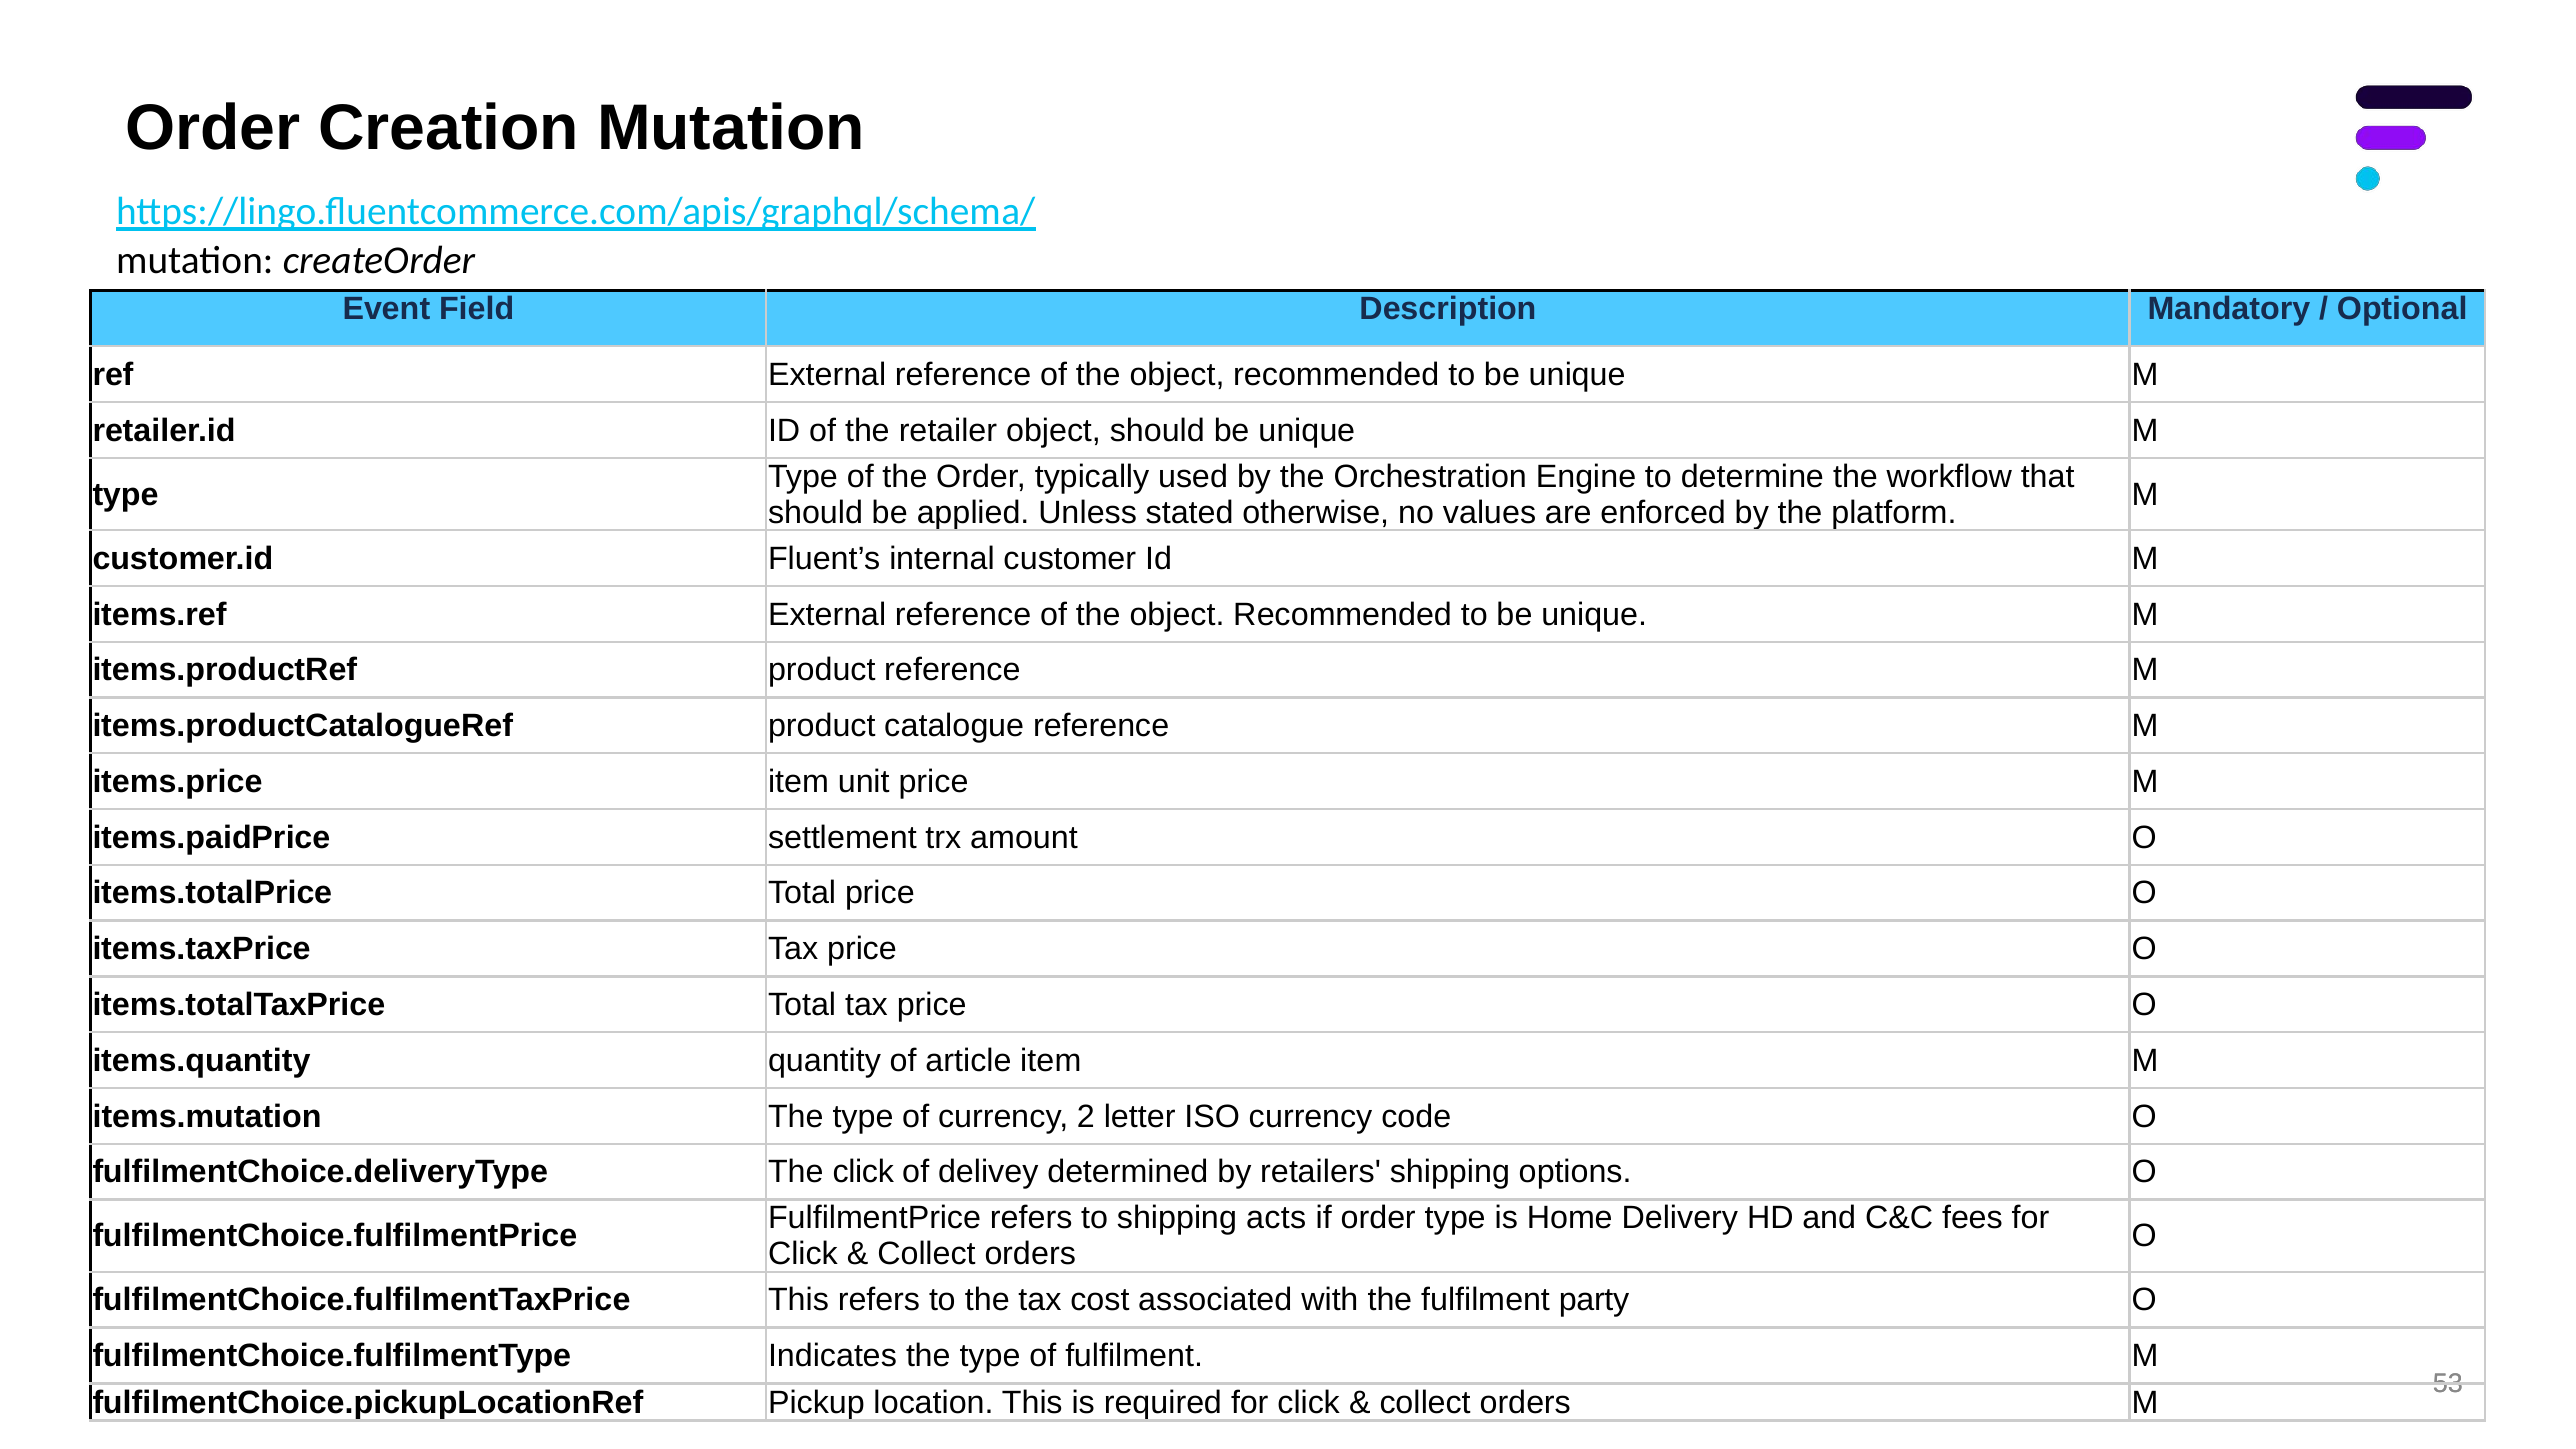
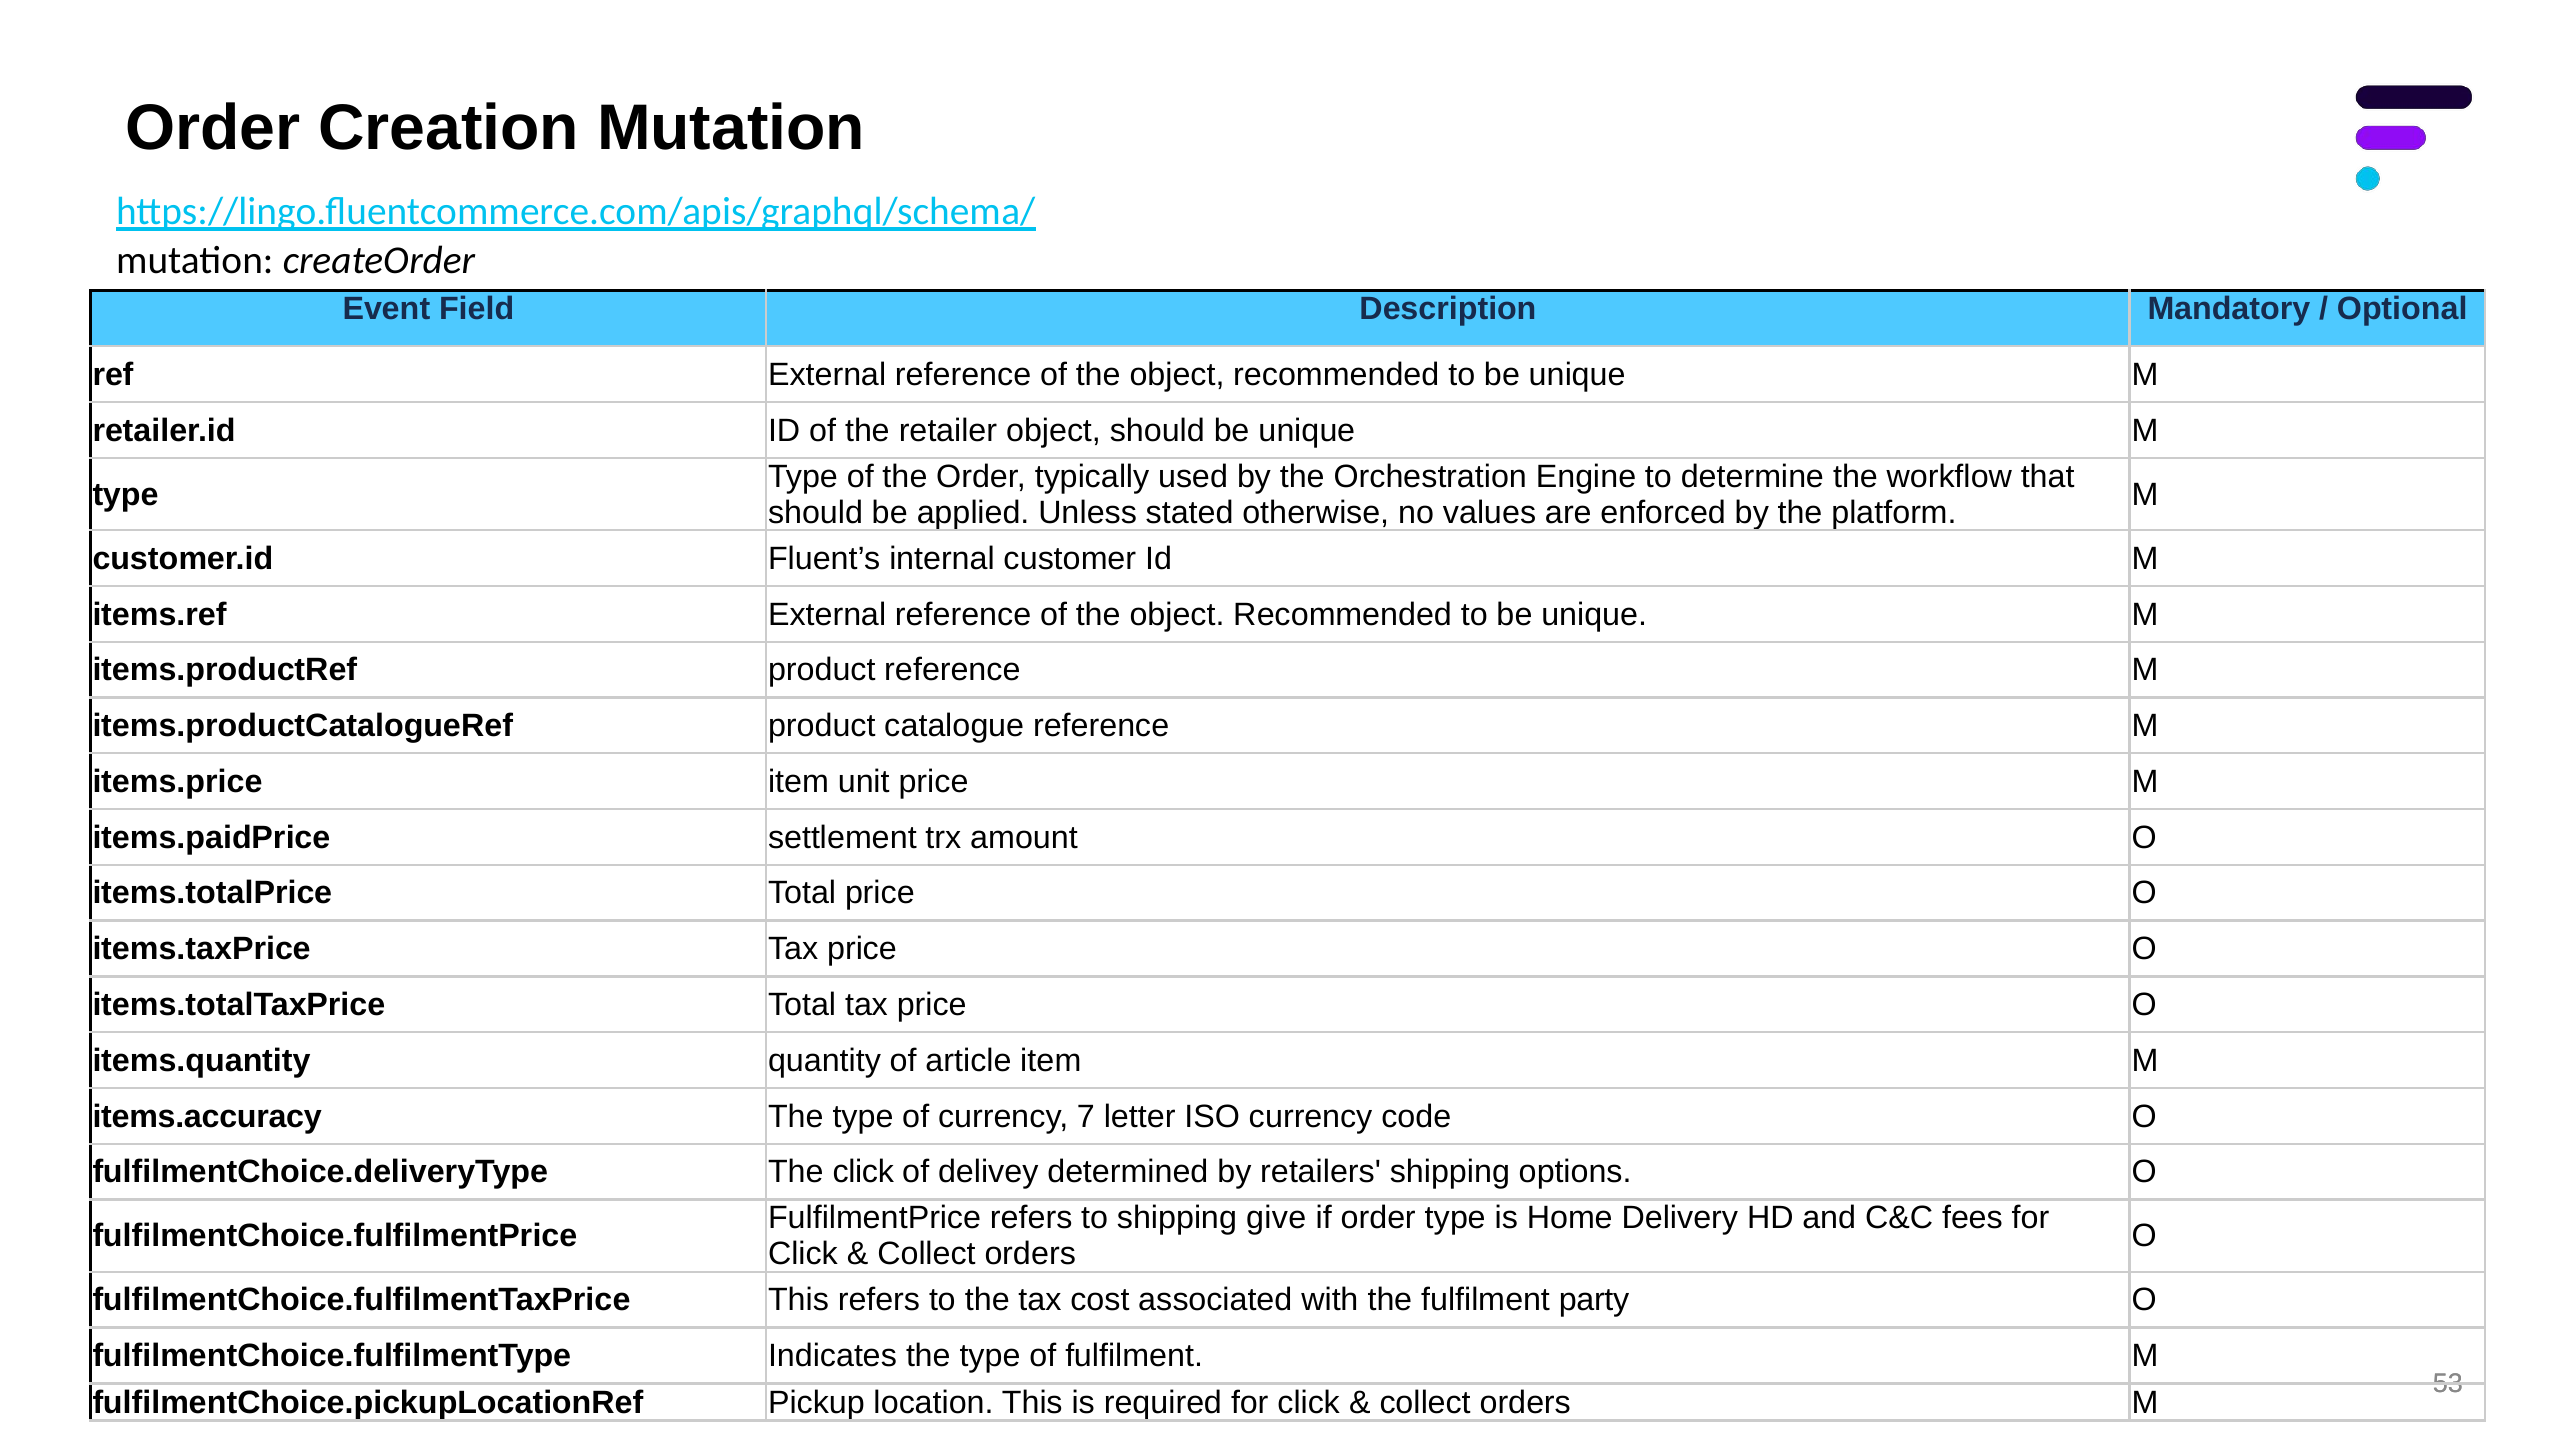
items.mutation: items.mutation -> items.accuracy (207, 1116)
2: 2 -> 7 (1086, 1116)
acts: acts -> give (1276, 1218)
